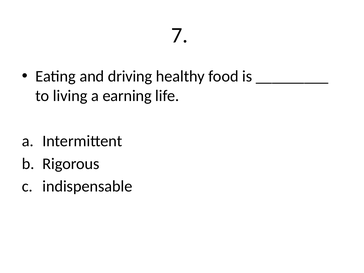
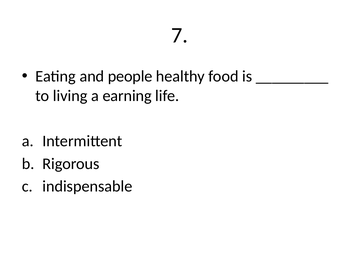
driving: driving -> people (130, 76)
